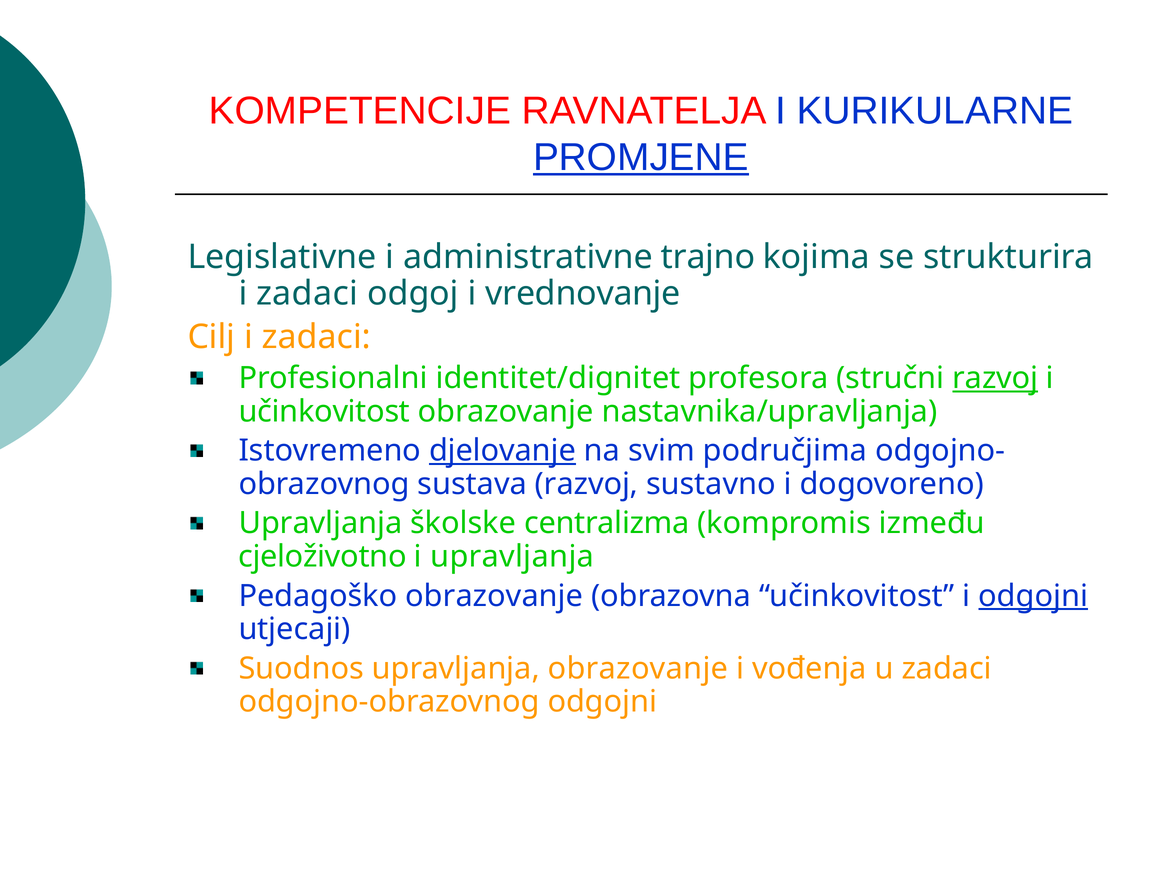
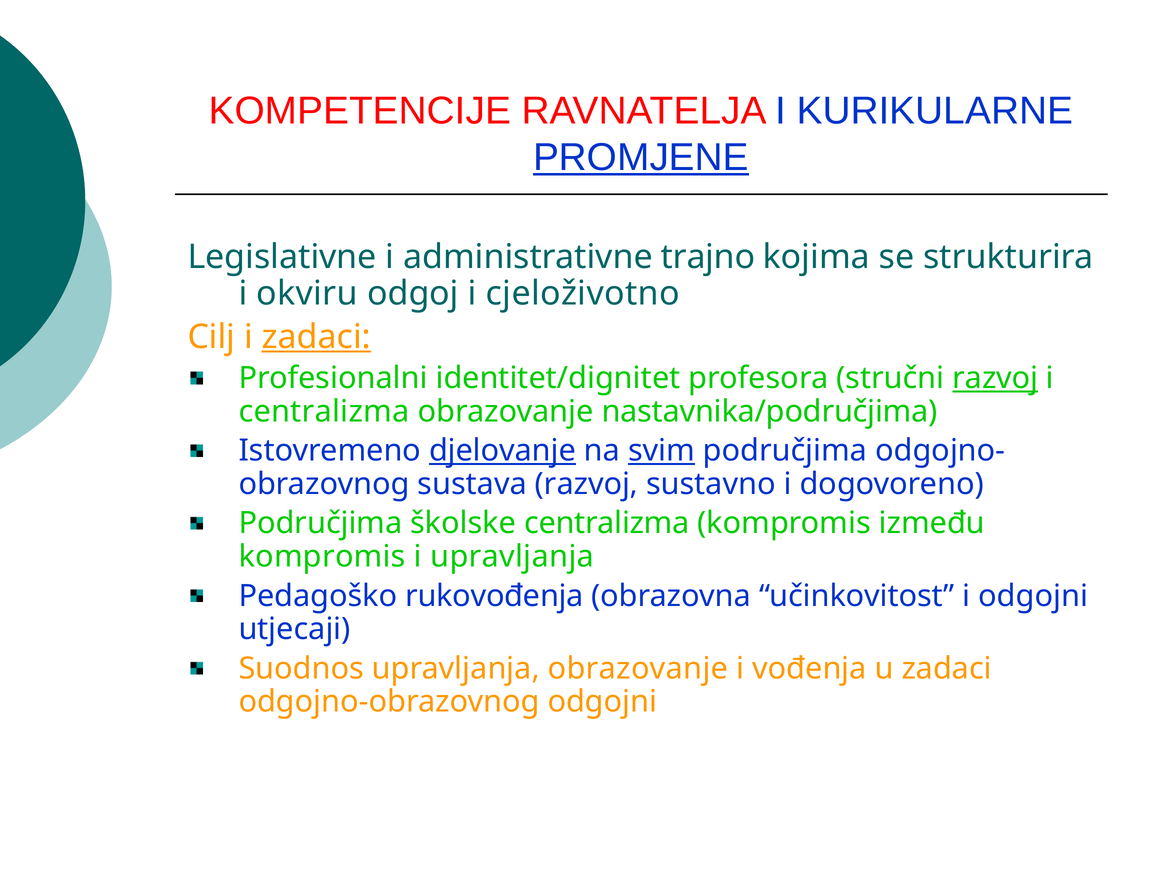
zadaci: zadaci -> okviru (307, 294)
vrednovanje: vrednovanje -> cjeloživotno (583, 294)
zadaci underline: none -> present (316, 337)
učinkovitost: učinkovitost -> centralizma (324, 412)
nastavnika/upravljanja: nastavnika/upravljanja -> nastavnika/područjima (770, 412)
svim underline: none -> present (662, 451)
Upravljanja: Upravljanja -> Područjima (320, 524)
cjeloživotno: cjeloživotno -> kompromis (322, 557)
Pedagoško obrazovanje: obrazovanje -> rukovođenja (494, 596)
odgojni underline: present -> none (1033, 596)
